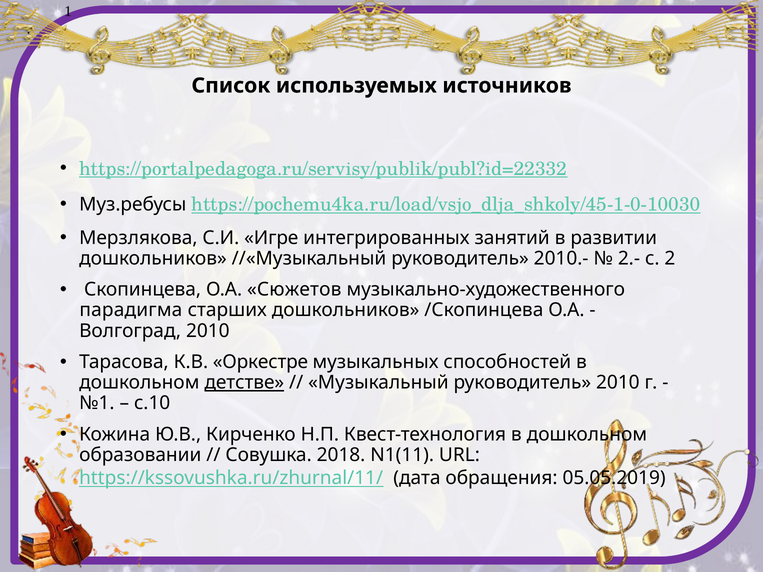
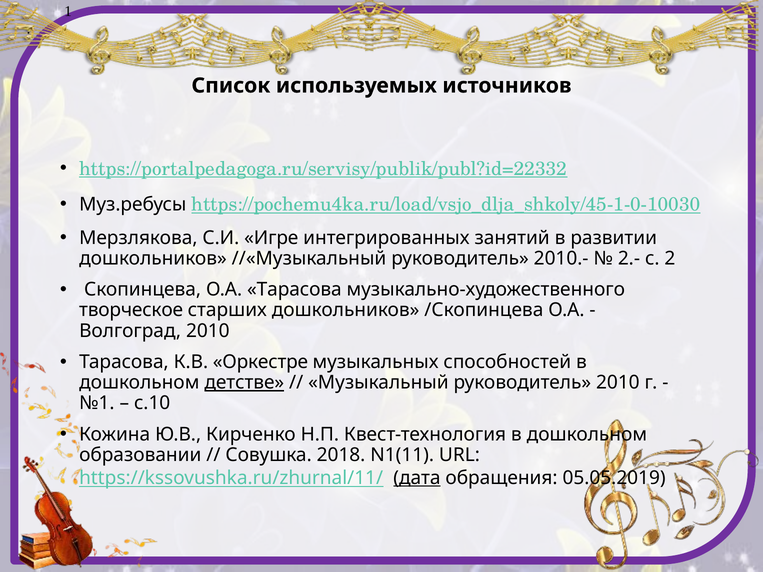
О.А Сюжетов: Сюжетов -> Тарасова (294, 290)
парадигма: парадигма -> творческое (131, 310)
дата underline: none -> present (417, 478)
